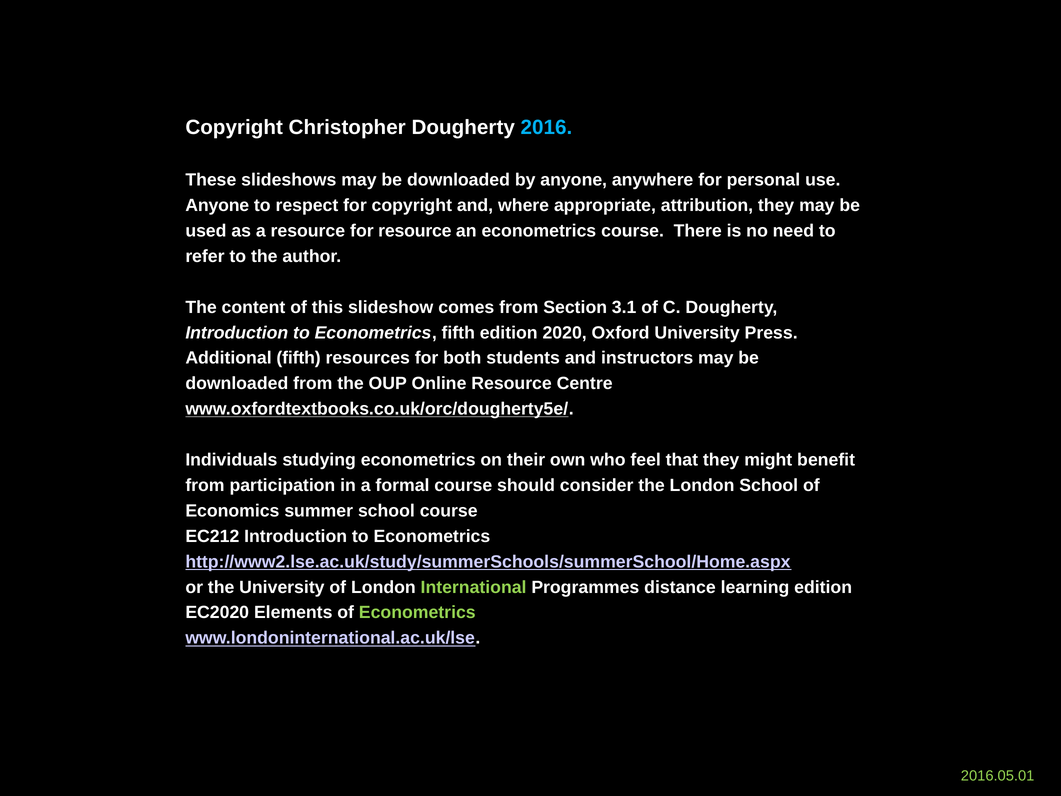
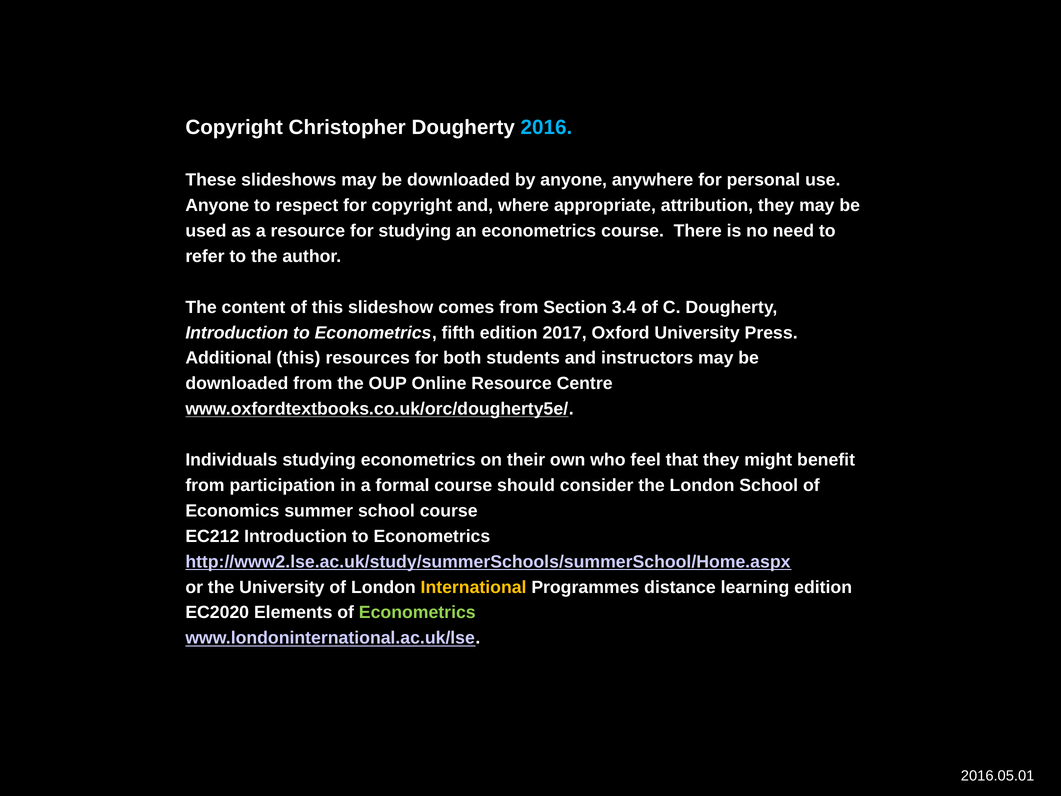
for resource: resource -> studying (415, 231)
3.1: 3.1 -> 3.4 (624, 307)
2020: 2020 -> 2017 (565, 333)
Additional fifth: fifth -> this (298, 358)
International colour: light green -> yellow (474, 587)
2016.05.01 colour: light green -> white (998, 775)
